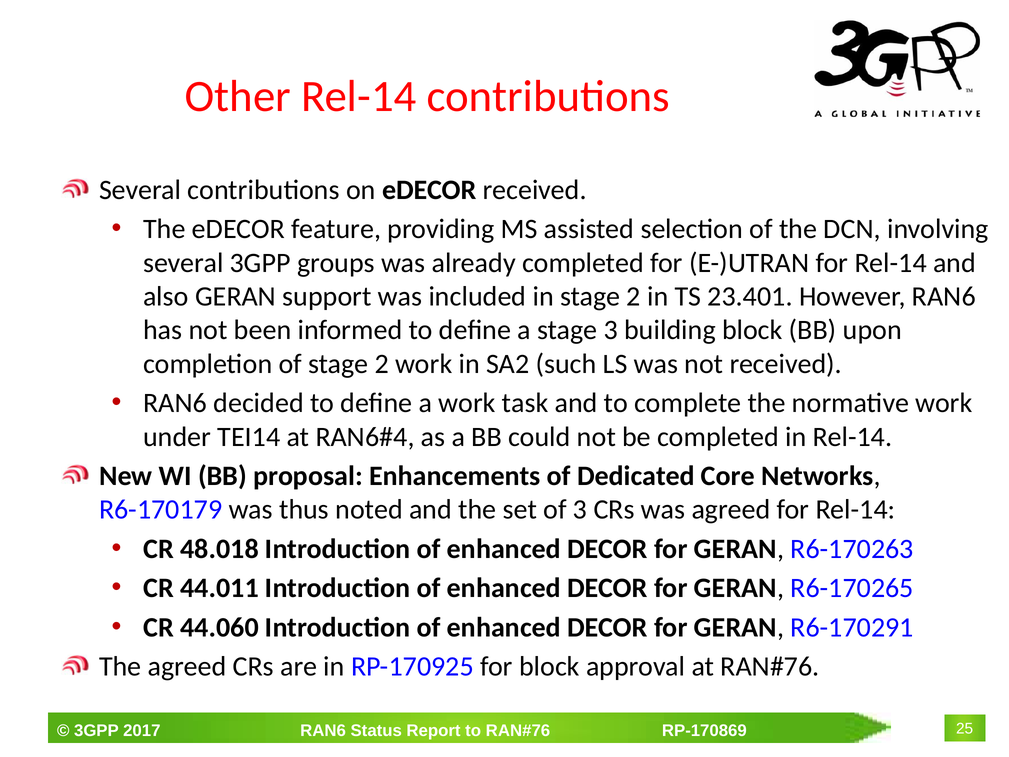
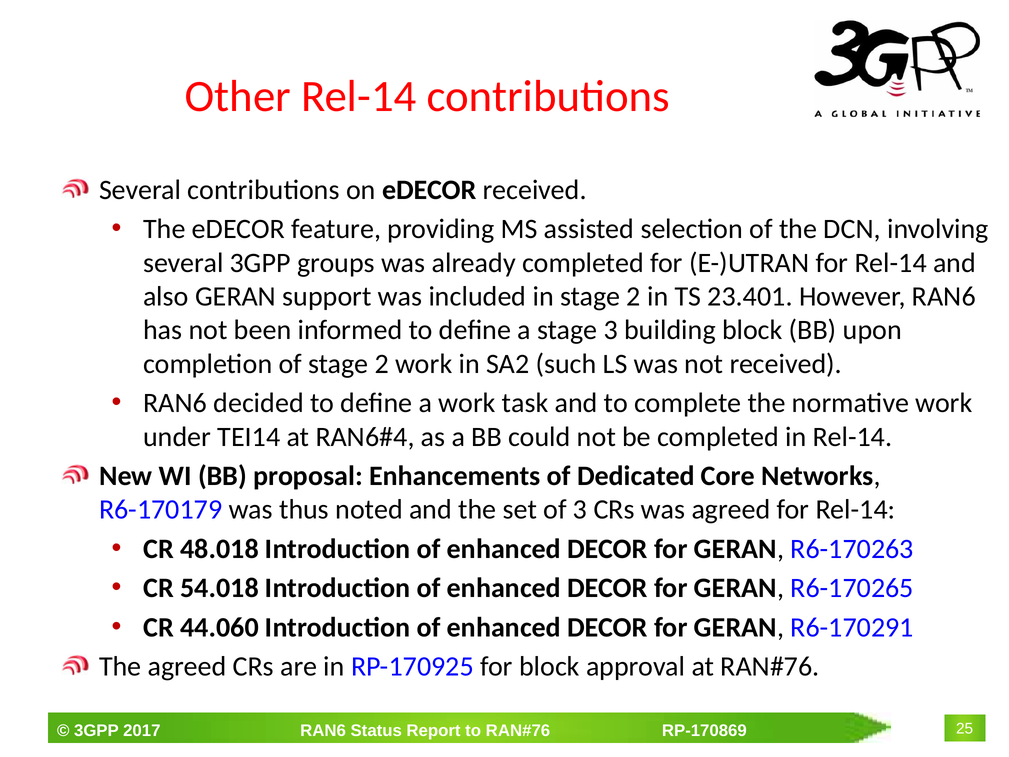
44.011: 44.011 -> 54.018 (219, 588)
